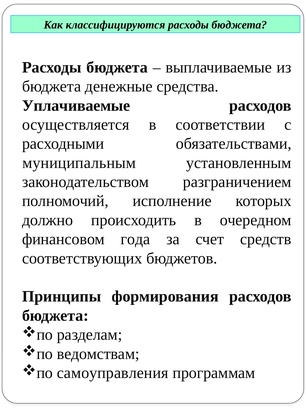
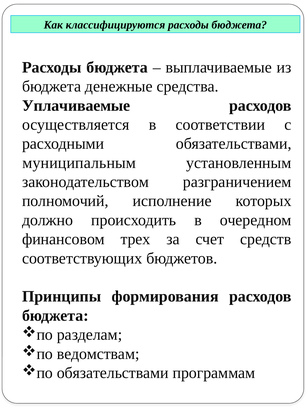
года: года -> трех (136, 239)
самоуправления: самоуправления -> обязательствами (113, 372)
